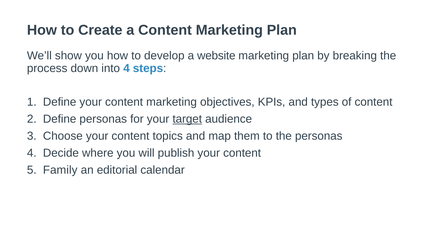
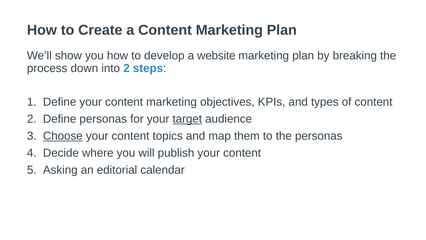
into 4: 4 -> 2 (127, 68)
Choose underline: none -> present (63, 136)
Family: Family -> Asking (60, 170)
